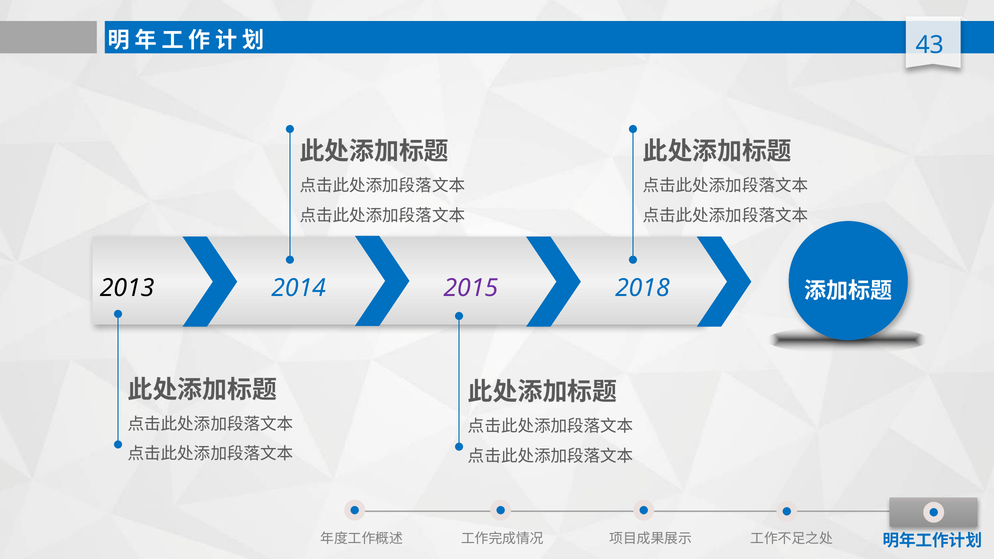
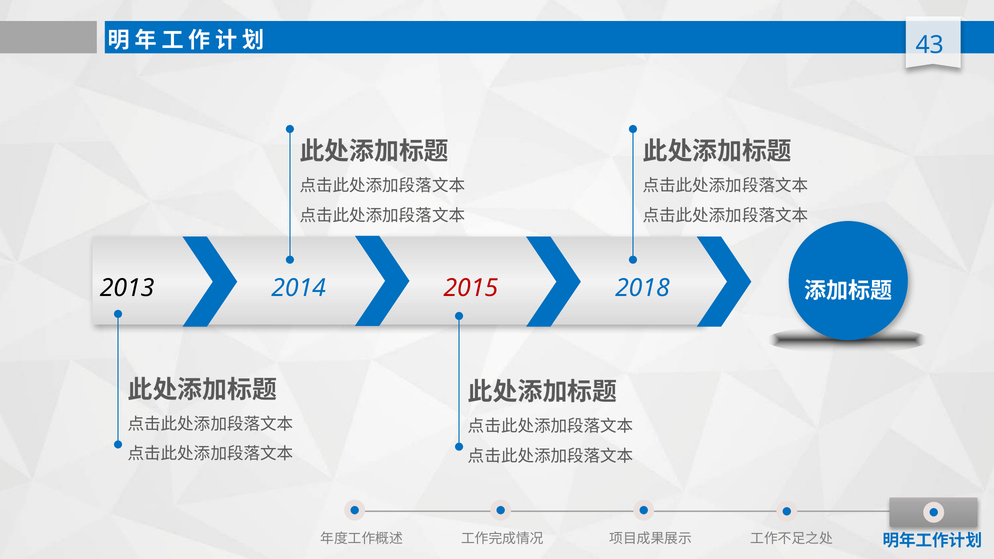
2015 colour: purple -> red (471, 288)
